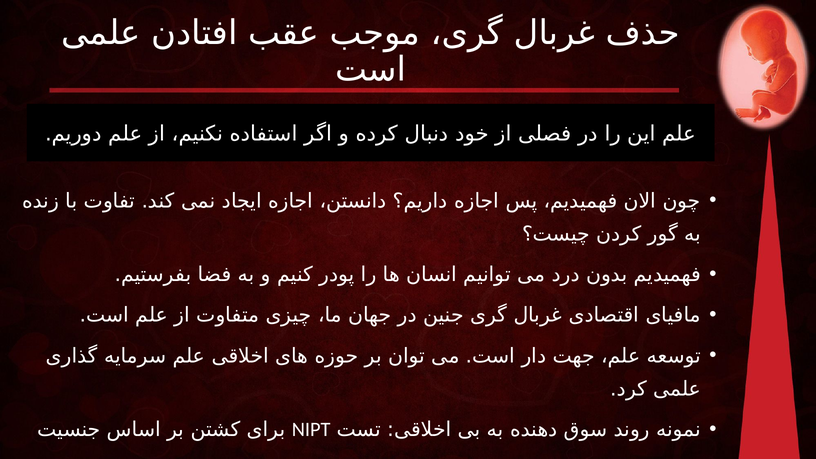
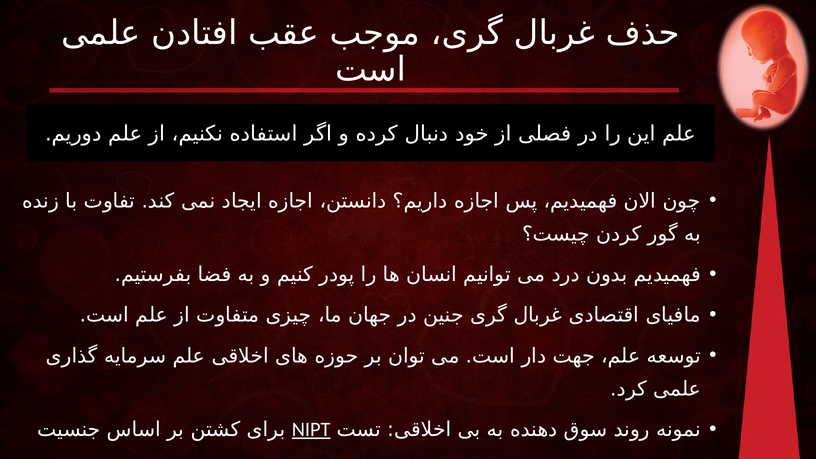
NIPT underline: none -> present (311, 430)
